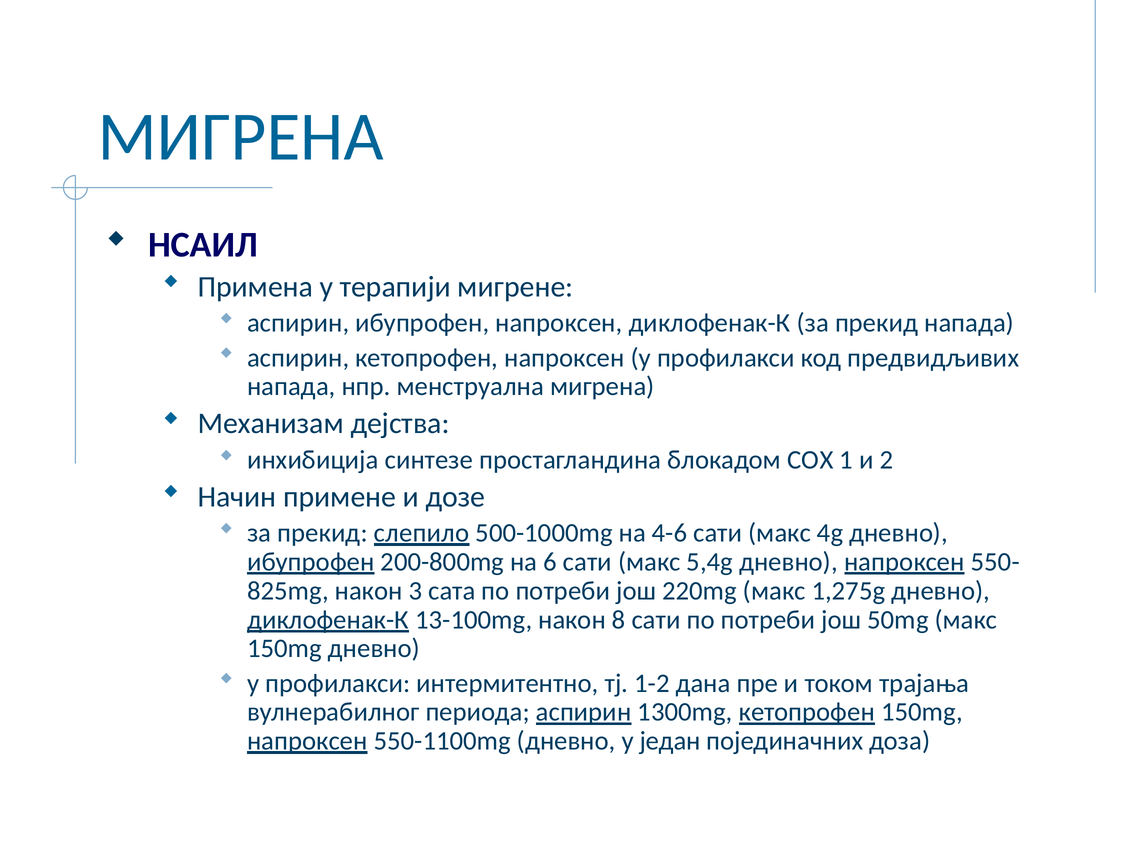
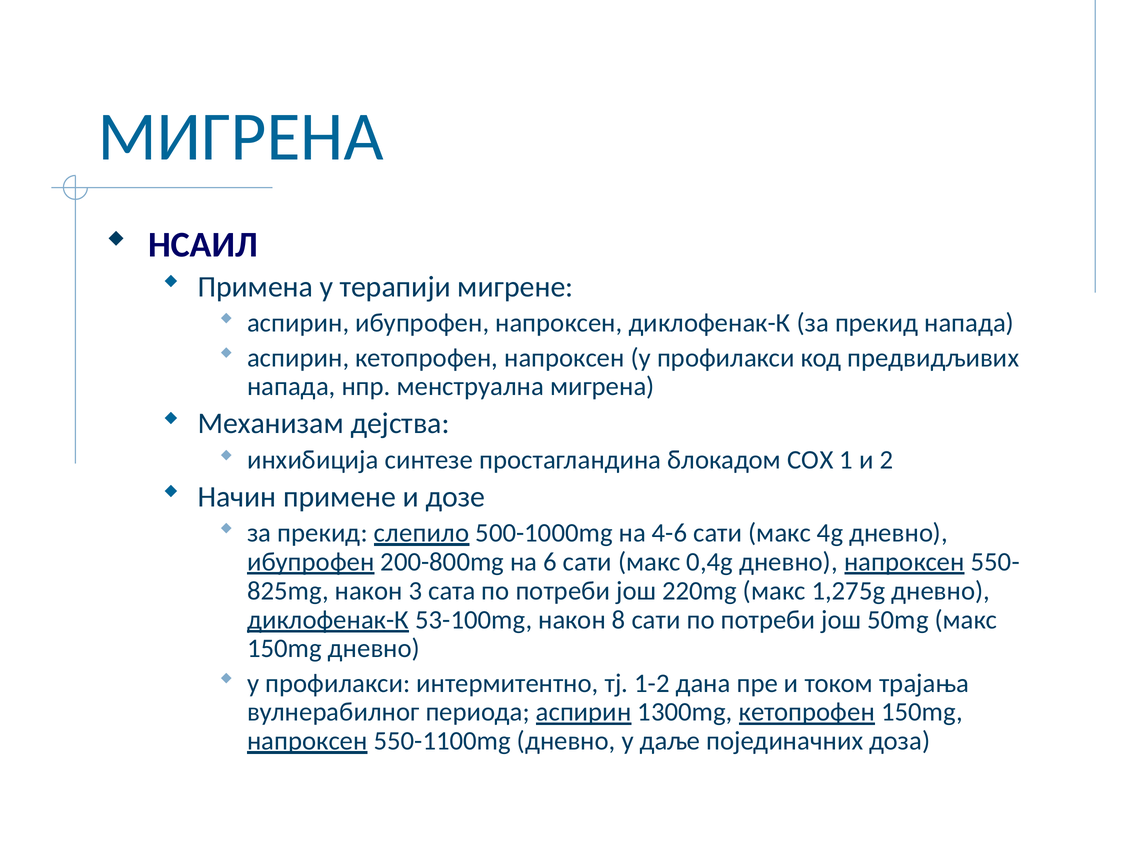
5,4g: 5,4g -> 0,4g (710, 562)
13-100mg: 13-100mg -> 53-100mg (474, 619)
један: један -> даље (670, 741)
